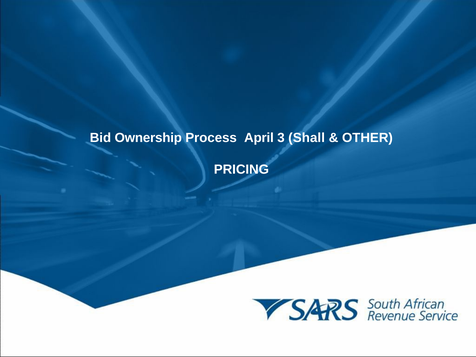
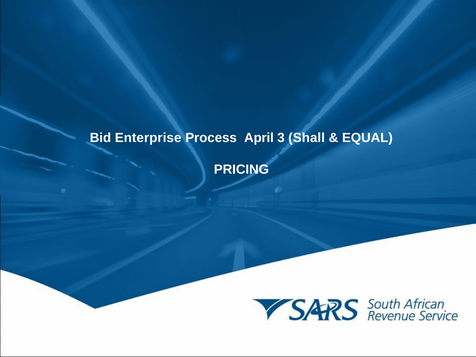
Ownership: Ownership -> Enterprise (148, 138)
OTHER: OTHER -> EQUAL (367, 138)
